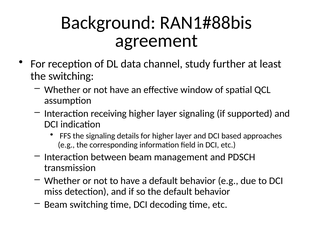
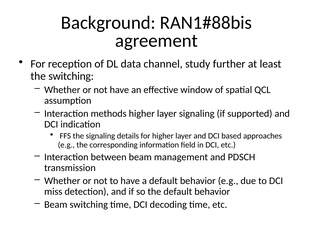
receiving: receiving -> methods (109, 113)
